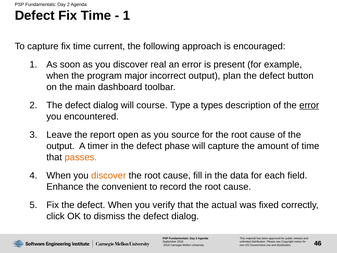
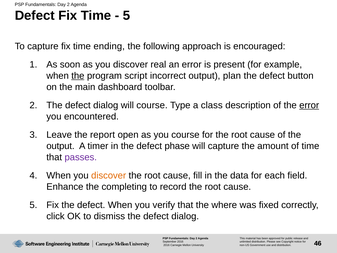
1: 1 -> 5 (126, 15)
current: current -> ending (109, 46)
the underline: none -> present (78, 76)
major: major -> script (136, 76)
types: types -> class (212, 105)
you source: source -> course (185, 135)
passes colour: orange -> purple (81, 157)
convenient: convenient -> completing (124, 187)
actual: actual -> where (224, 205)
